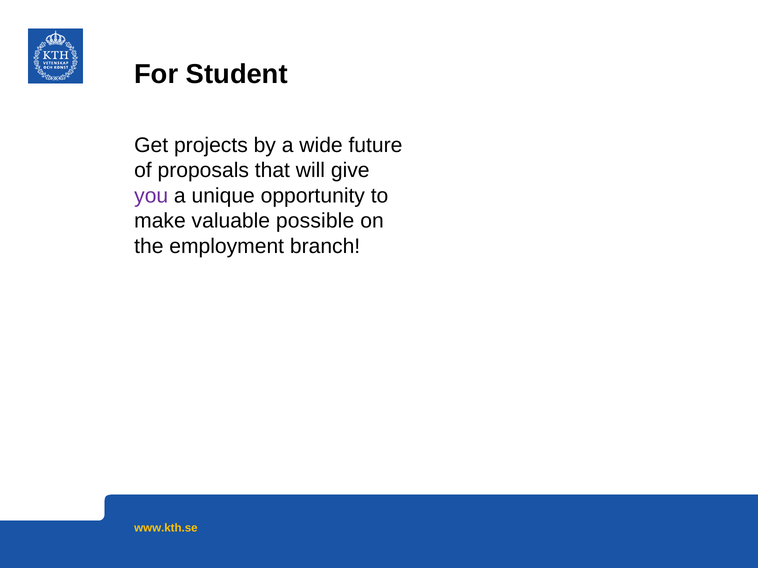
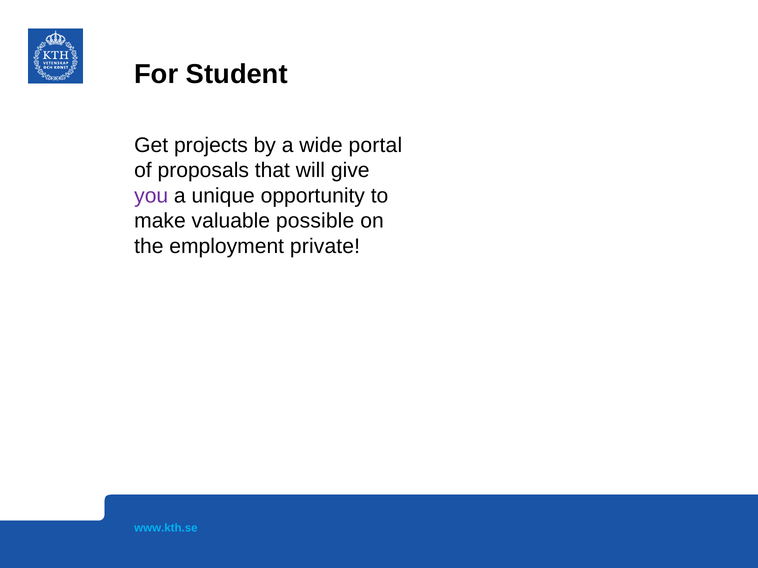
future: future -> portal (375, 145)
branch: branch -> private (325, 246)
www.kth.se colour: yellow -> light blue (166, 528)
